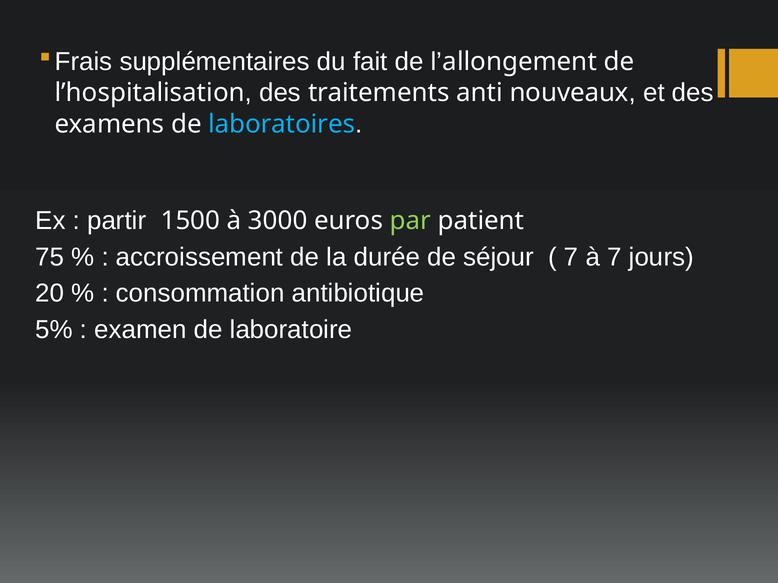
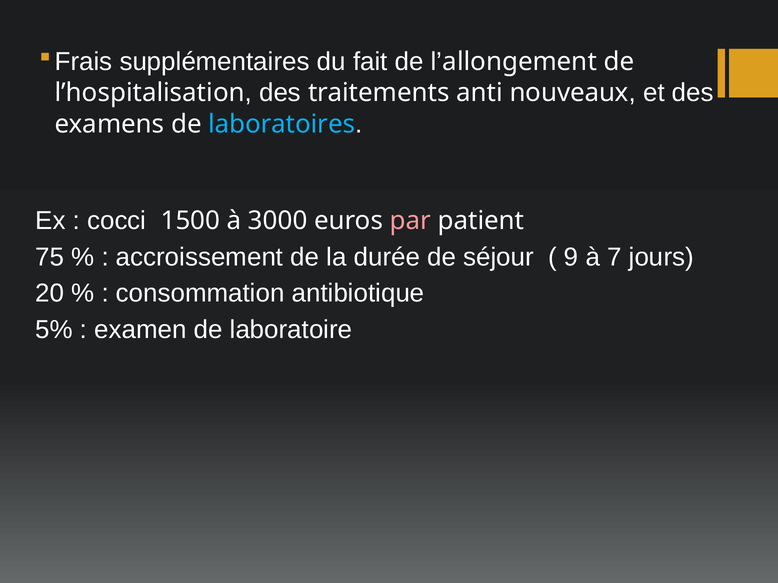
partir: partir -> cocci (117, 221)
par colour: light green -> pink (410, 221)
7: 7 -> 9 (571, 257)
